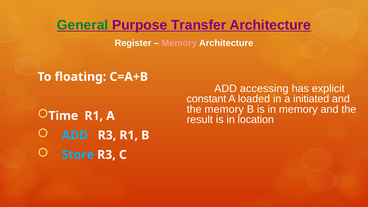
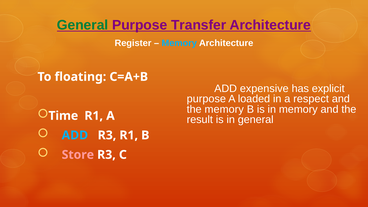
Memory colour: pink -> light blue (179, 43)
accessing: accessing -> expensive (264, 89)
constant: constant -> purpose (206, 99)
initiated: initiated -> respect (311, 99)
in location: location -> general (256, 120)
Store colour: light blue -> pink (78, 155)
